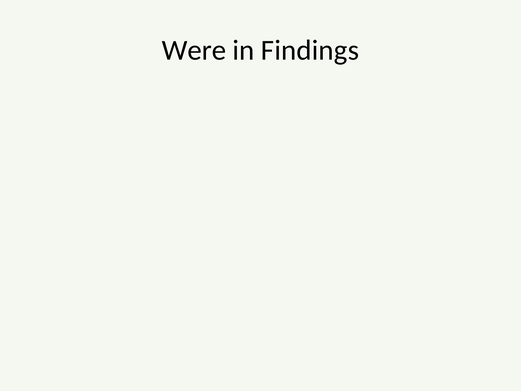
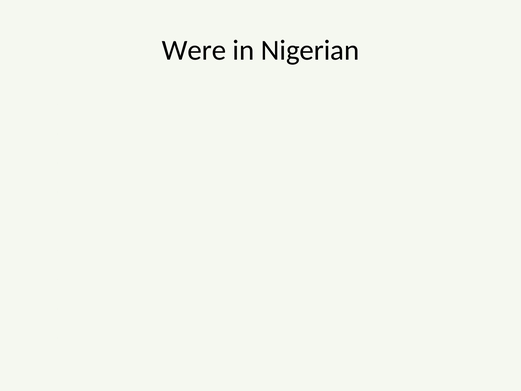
Findings: Findings -> Nigerian (310, 50)
